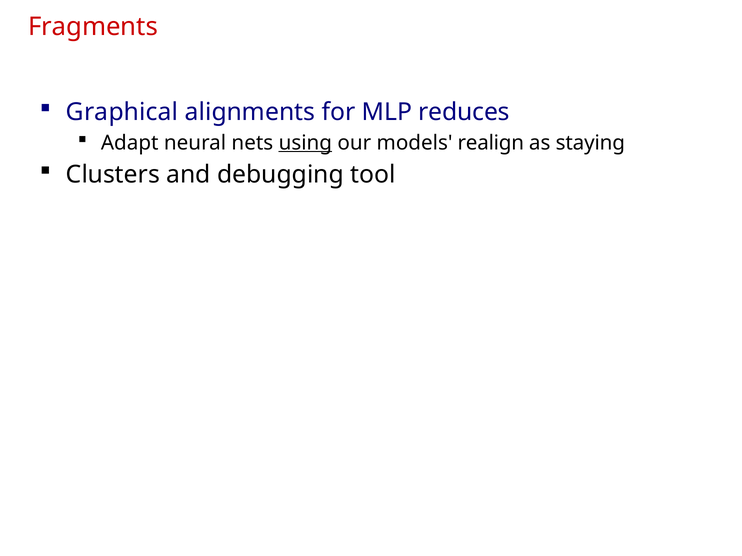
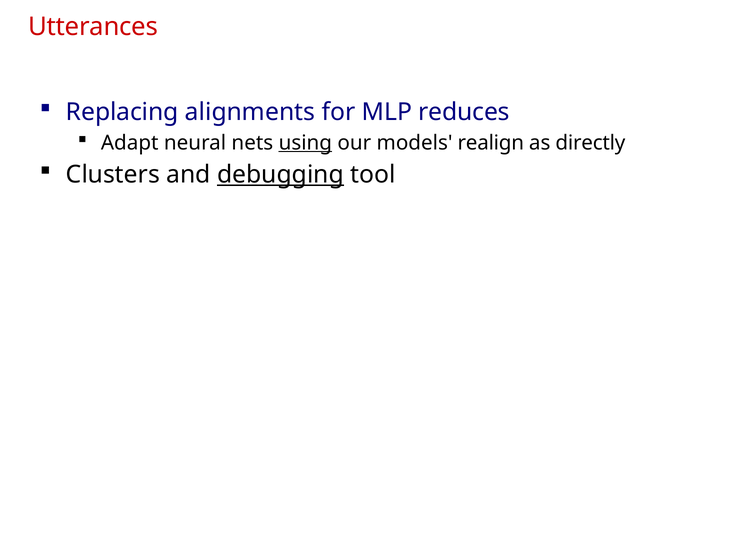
Fragments: Fragments -> Utterances (93, 27)
Graphical: Graphical -> Replacing (122, 112)
staying: staying -> directly (590, 143)
debugging underline: none -> present (281, 175)
